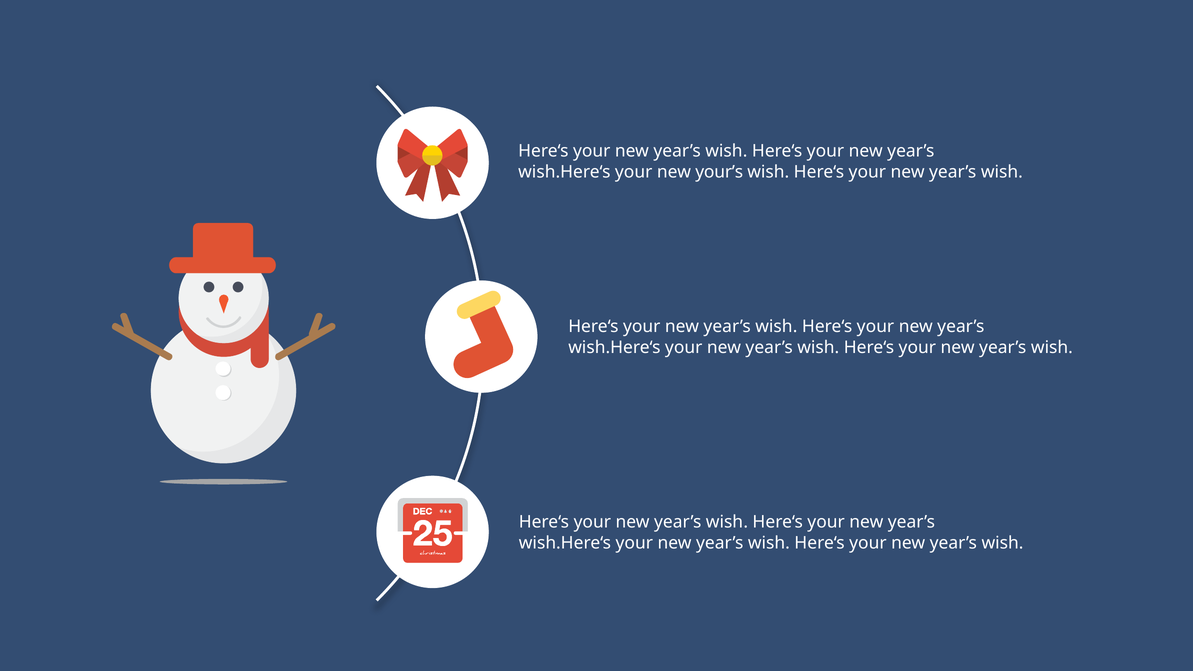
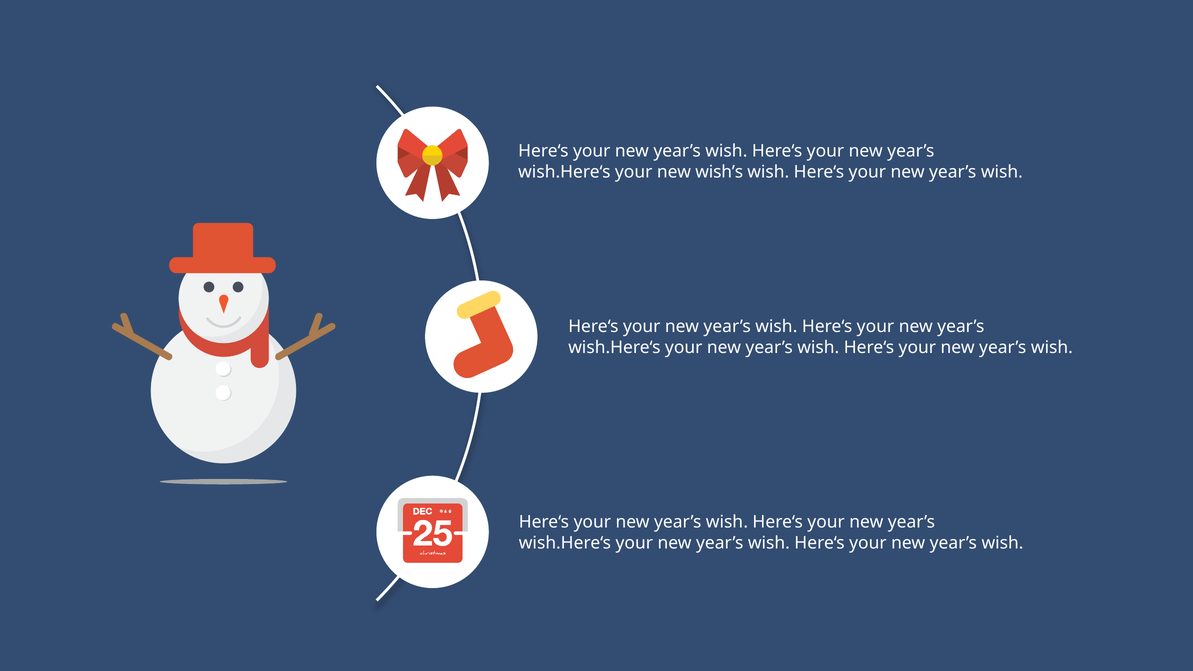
your’s: your’s -> wish’s (719, 172)
